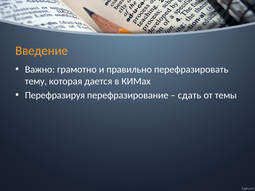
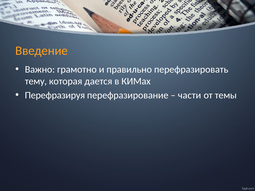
сдать: сдать -> части (190, 95)
